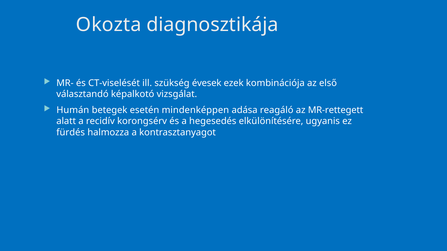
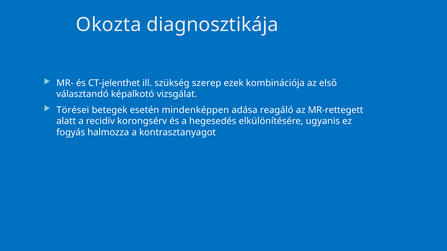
CT-viselését: CT-viselését -> CT-jelenthet (114, 83)
évesek: évesek -> szerep (207, 83)
Humán: Humán -> Törései (73, 110)
fürdés: fürdés -> fogyás (71, 133)
